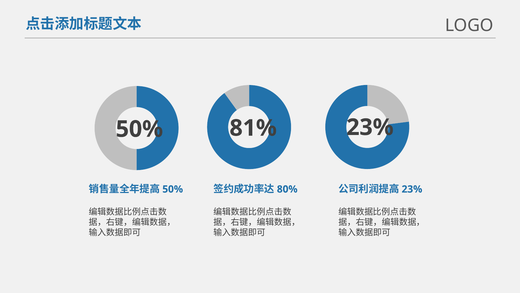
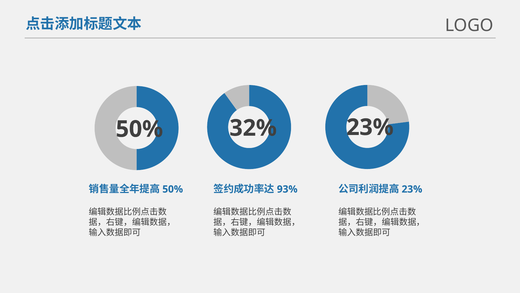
81%: 81% -> 32% (253, 128)
80%: 80% -> 93% (287, 189)
